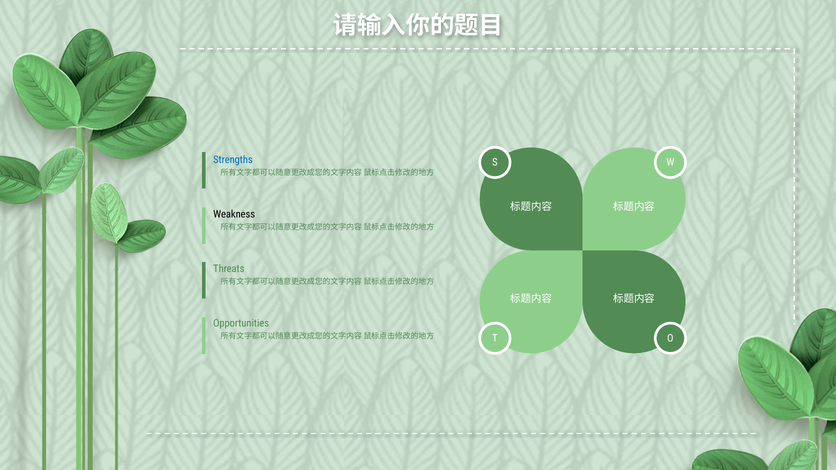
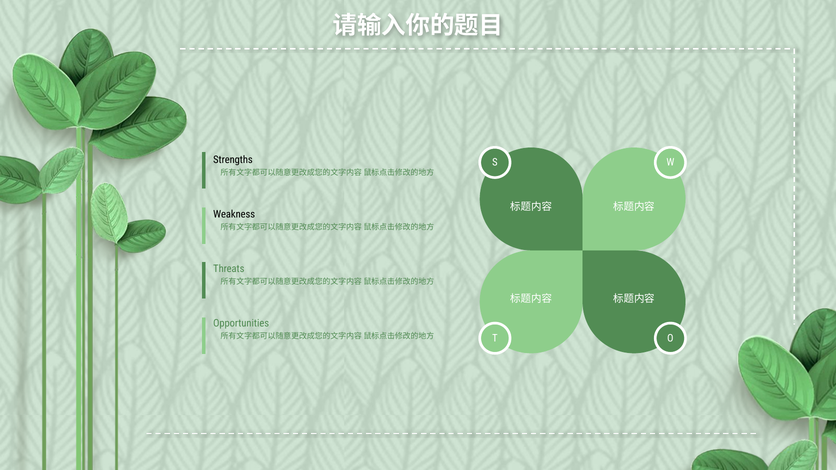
Strengths colour: blue -> black (233, 160)
